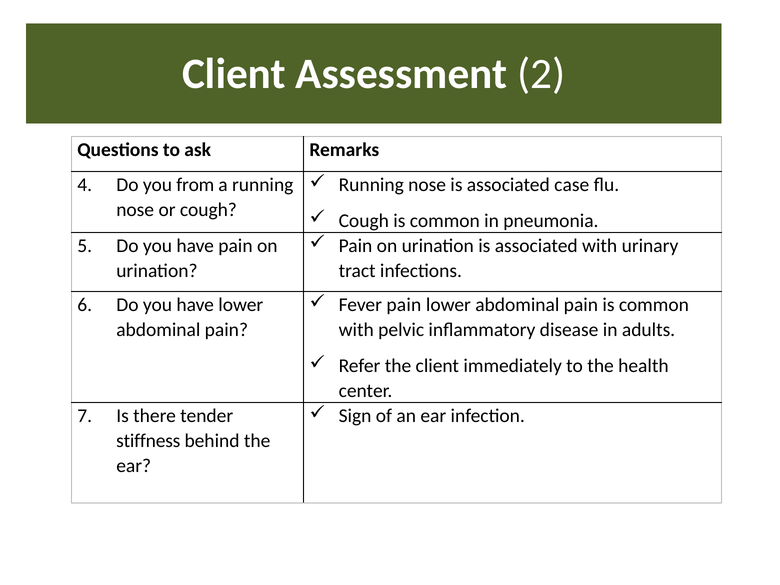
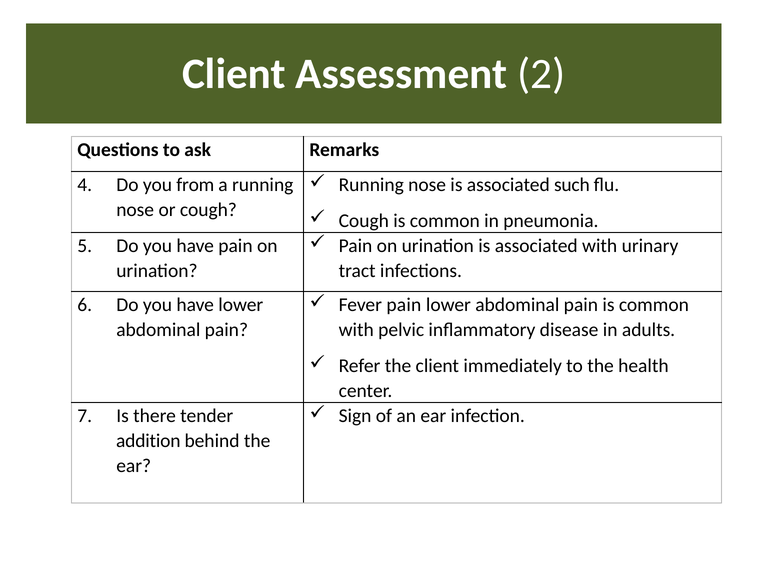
case: case -> such (572, 185)
stiffness: stiffness -> addition (148, 441)
